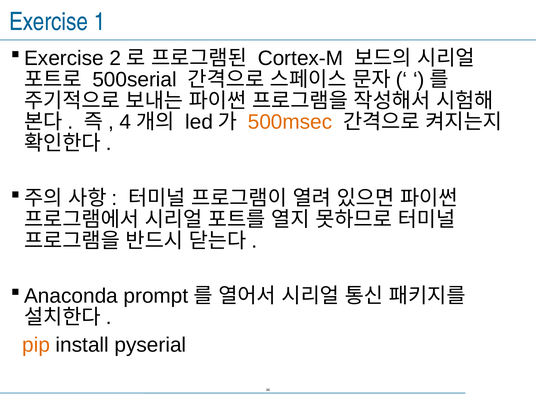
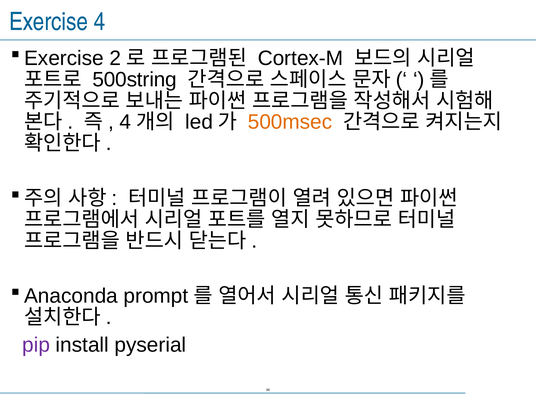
Exercise 1: 1 -> 4 (99, 22)
500serial: 500serial -> 500string (135, 80)
pip colour: orange -> purple (36, 345)
